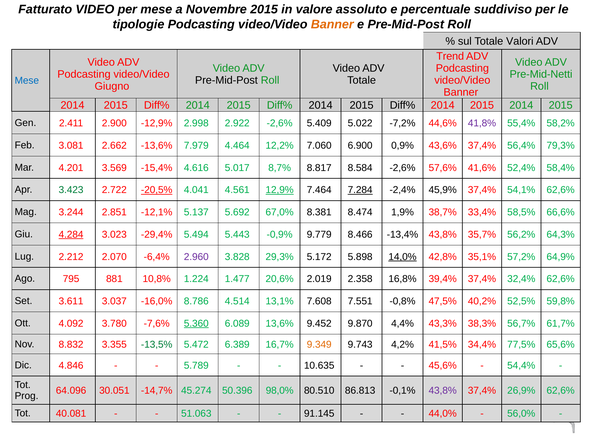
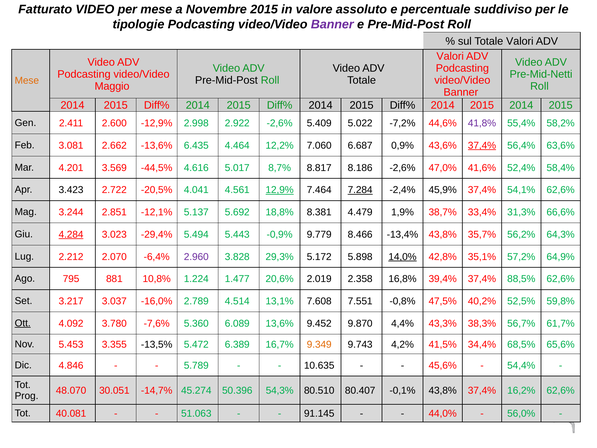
Banner colour: orange -> purple (332, 24)
Trend: Trend -> Valori (450, 56)
Mese colour: blue -> orange (27, 81)
Giugno: Giugno -> Maggio (112, 86)
2.900: 2.900 -> 2.600 (114, 123)
7.979: 7.979 -> 6.435 (196, 145)
6.900: 6.900 -> 6.687 (360, 145)
37,4% underline: none -> present (482, 145)
79,3%: 79,3% -> 63,6% (561, 145)
-15,4%: -15,4% -> -44,5% (157, 168)
8.584: 8.584 -> 8.186 (360, 168)
57,6%: 57,6% -> 47,0% (443, 168)
3.423 colour: green -> black (71, 190)
-20,5% underline: present -> none (157, 190)
67,0%: 67,0% -> 18,8% (280, 212)
8.474: 8.474 -> 4.479 (360, 212)
58,5%: 58,5% -> 31,3% (521, 212)
32,4%: 32,4% -> 88,5% (521, 279)
3.611: 3.611 -> 3.217 (71, 301)
8.786: 8.786 -> 2.789 (196, 301)
Ott underline: none -> present (23, 323)
5.360 underline: present -> none (196, 323)
8.832: 8.832 -> 5.453 (71, 344)
-13,5% colour: green -> black (157, 344)
77,5%: 77,5% -> 68,5% (521, 344)
64.096: 64.096 -> 48.070 (71, 390)
98,0%: 98,0% -> 54,3% (280, 390)
86.813: 86.813 -> 80.407 (360, 390)
43,8% colour: purple -> black (443, 390)
26,9%: 26,9% -> 16,2% (521, 390)
